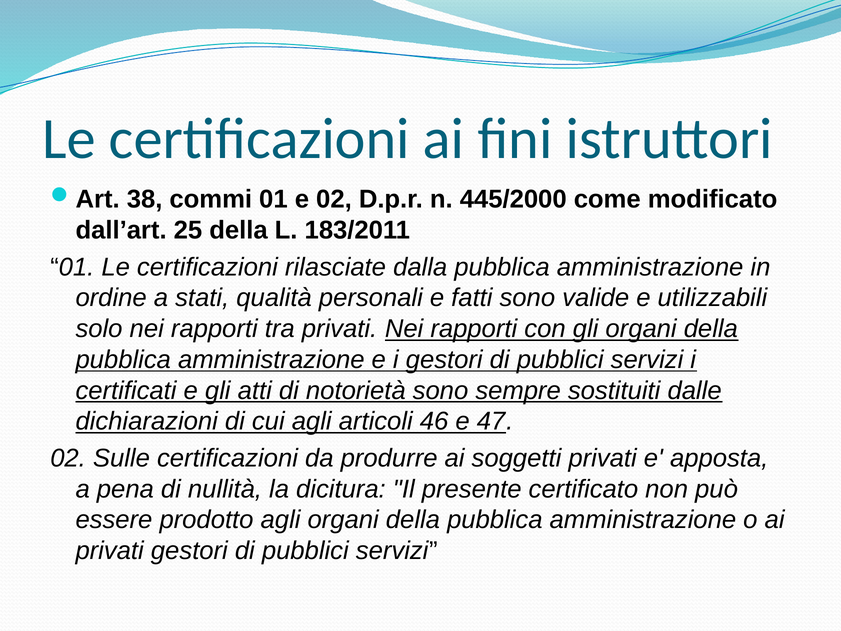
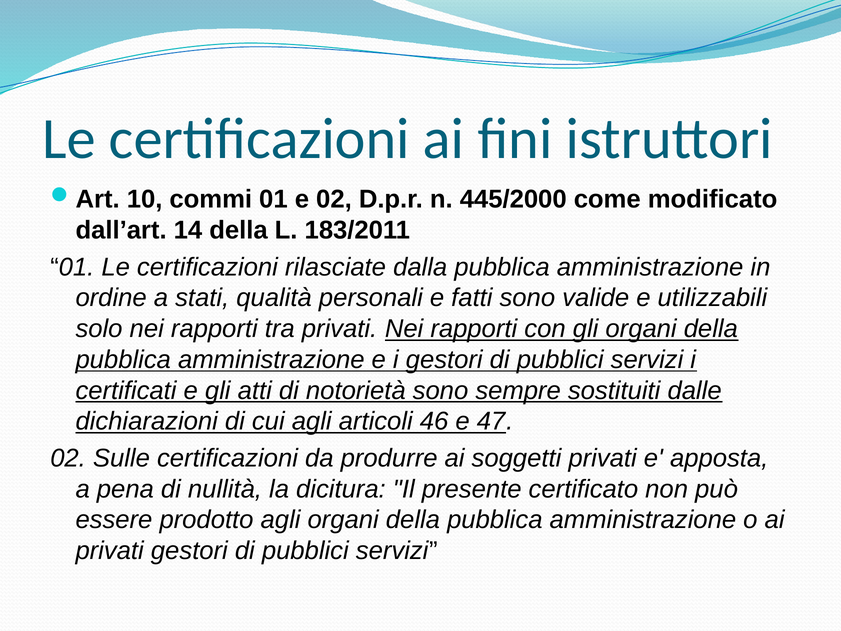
38: 38 -> 10 (145, 199)
25: 25 -> 14 (188, 230)
